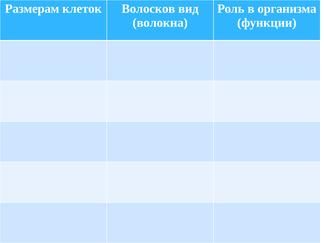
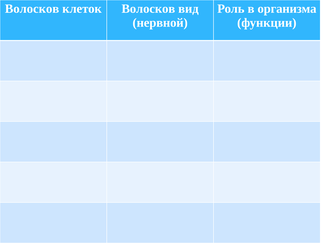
Размерам: Размерам -> Волосков (32, 9)
волокна: волокна -> нервной (160, 23)
